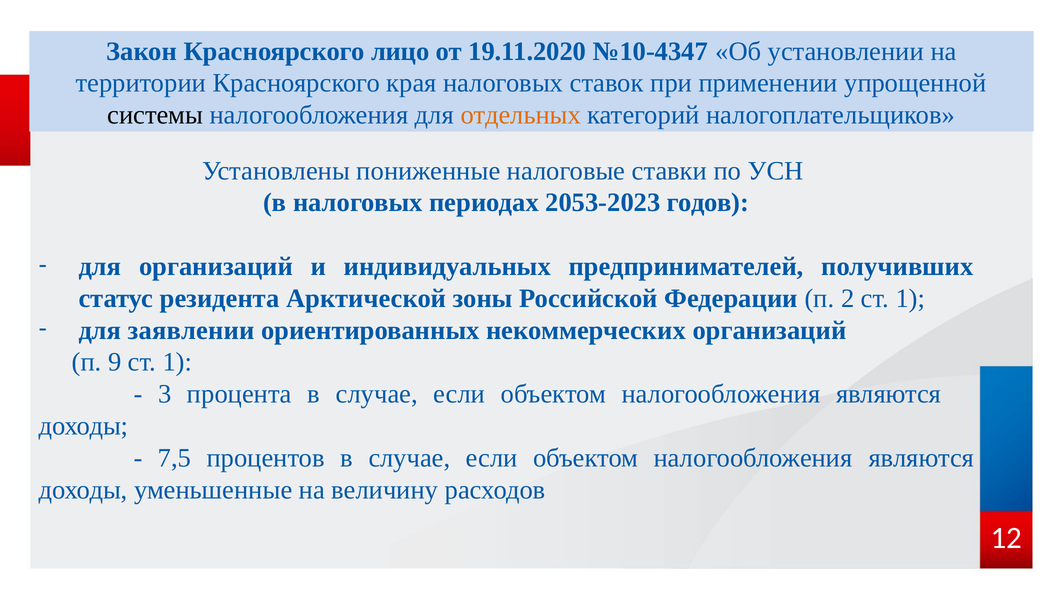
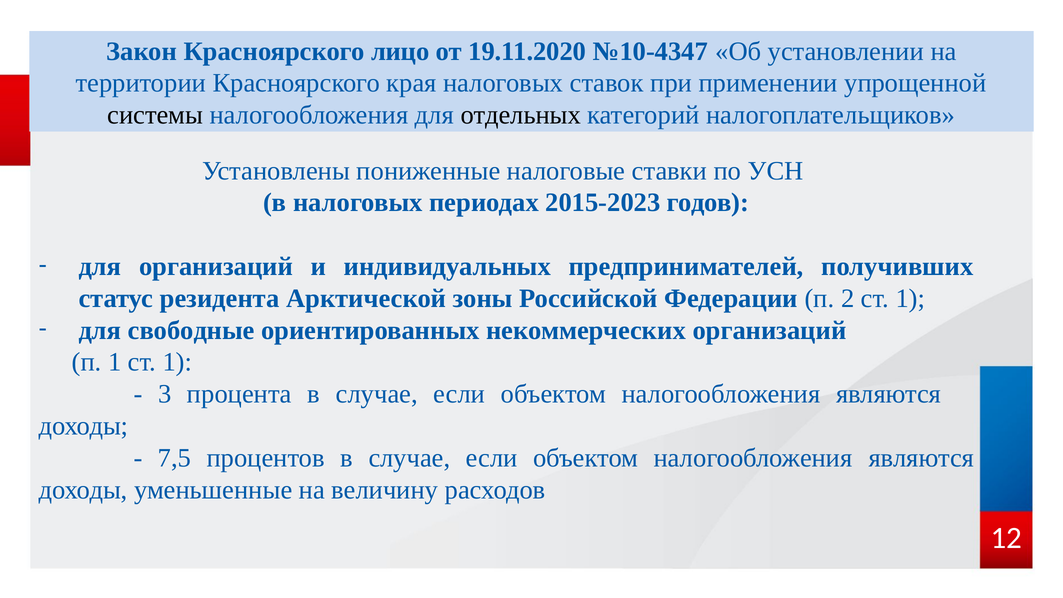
отдельных colour: orange -> black (521, 115)
2053-2023: 2053-2023 -> 2015-2023 (603, 203)
заявлении: заявлении -> свободные (191, 330)
п 9: 9 -> 1 (115, 362)
